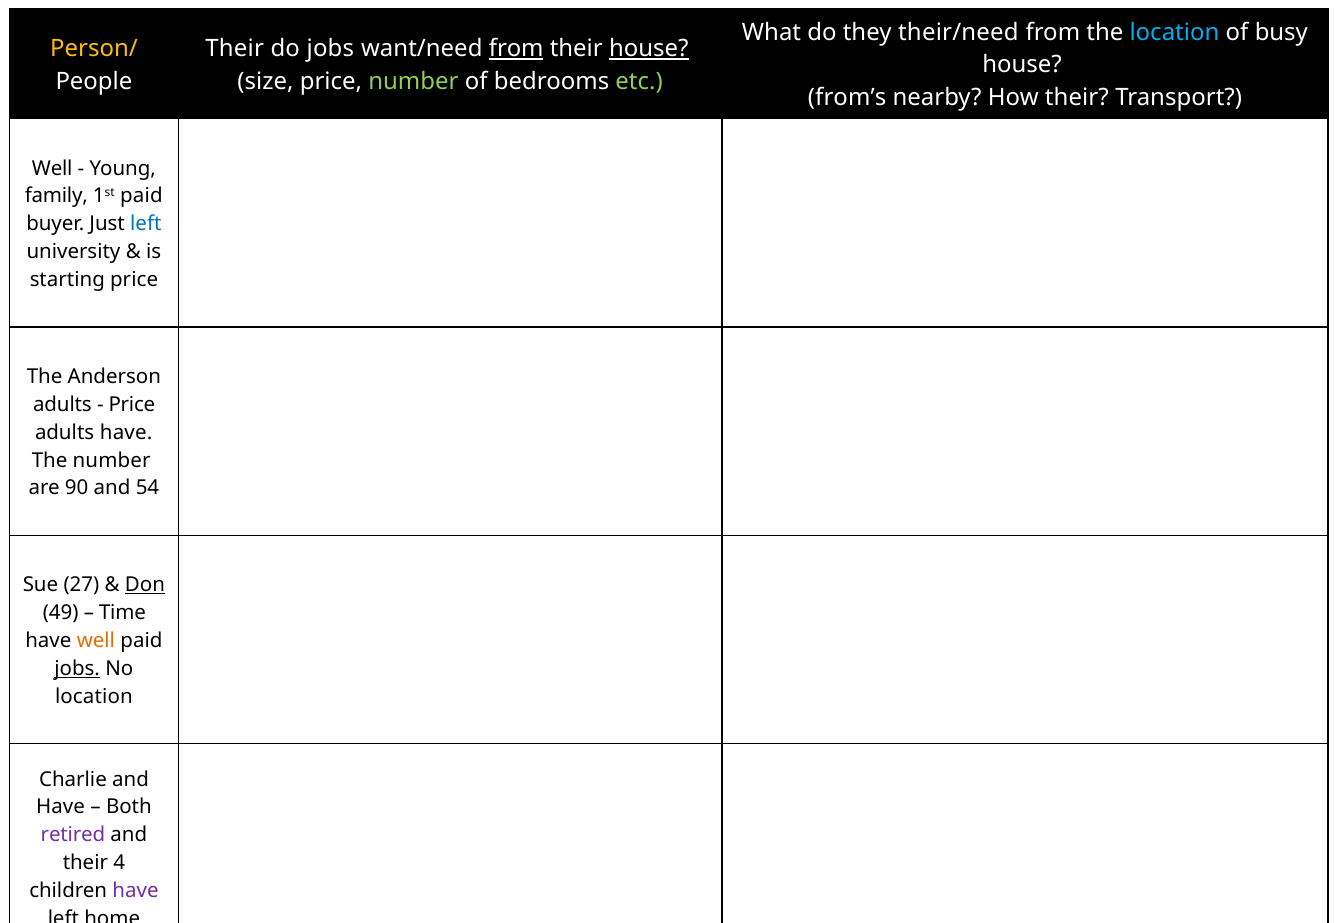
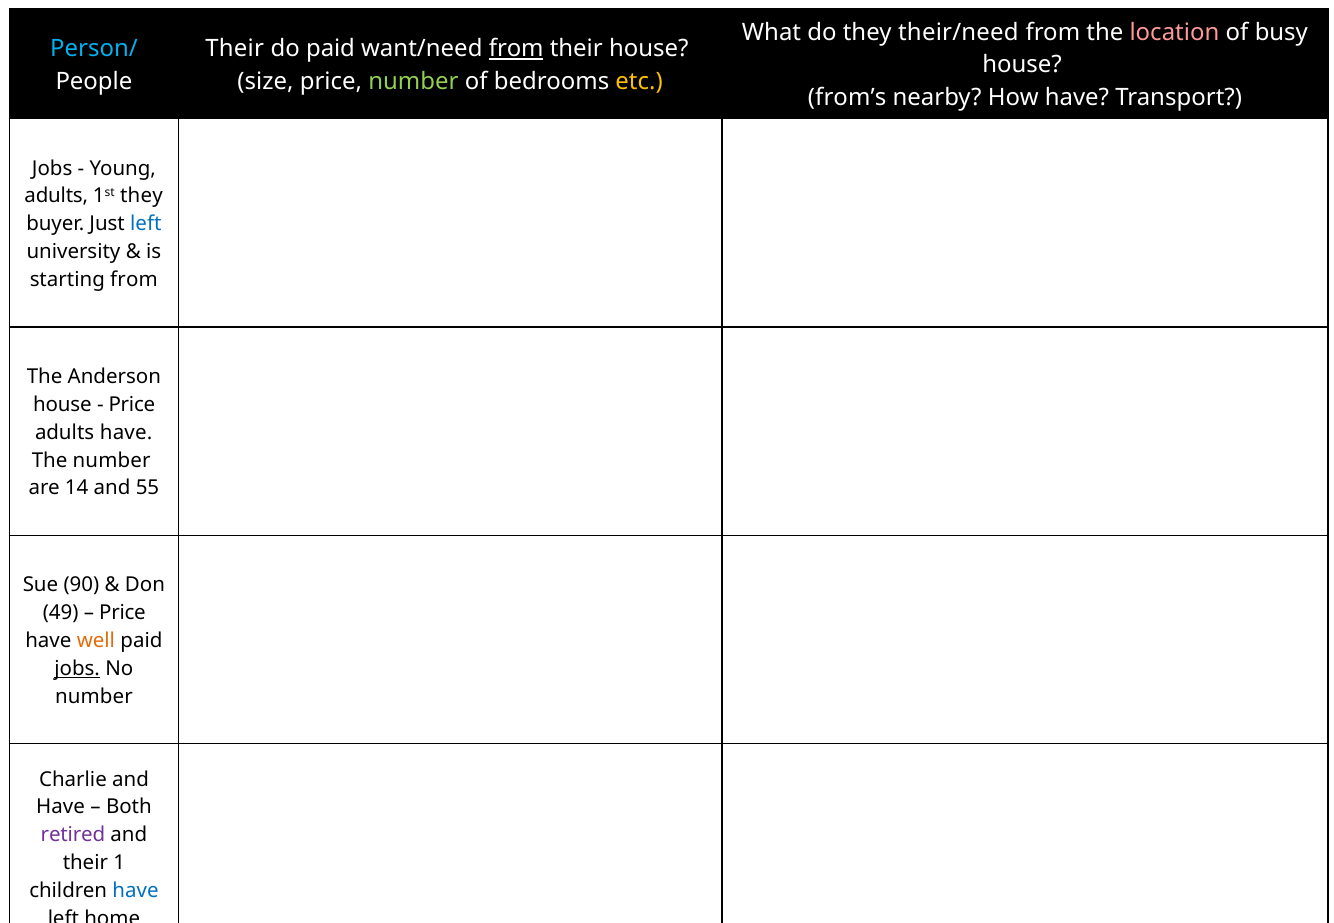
location colour: light blue -> pink (1174, 32)
Person/ colour: yellow -> light blue (94, 49)
do jobs: jobs -> paid (331, 49)
house underline: present -> none (649, 49)
etc colour: light green -> yellow (639, 81)
How their: their -> have (1077, 98)
Well: Well -> Jobs (52, 168)
family: family -> adults (56, 196)
1st paid: paid -> they (141, 196)
starting price: price -> from (134, 280)
adults: adults -> house (62, 405)
90: 90 -> 14 (77, 488)
54: 54 -> 55 (147, 488)
27: 27 -> 90 (81, 585)
Don underline: present -> none (145, 585)
Time: Time -> Price (122, 613)
location: location -> number (94, 697)
4: 4 -> 1 (119, 864)
have colour: purple -> blue (136, 891)
